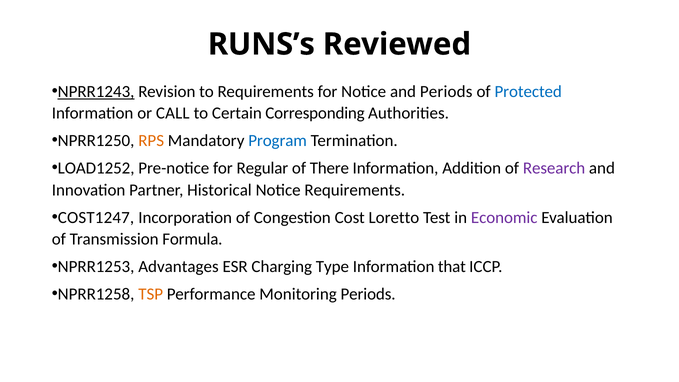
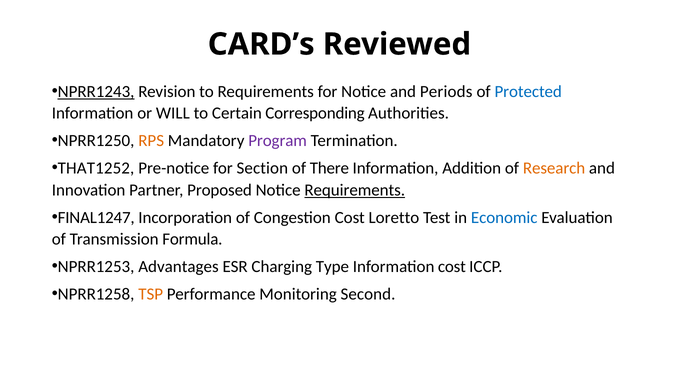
RUNS’s: RUNS’s -> CARD’s (261, 44)
CALL: CALL -> WILL (173, 113)
Program colour: blue -> purple (278, 141)
LOAD1252: LOAD1252 -> THAT1252 (96, 168)
Regular: Regular -> Section (262, 168)
Research colour: purple -> orange (554, 168)
Historical: Historical -> Proposed (220, 190)
Requirements underline: none -> present (355, 190)
COST1247: COST1247 -> FINAL1247 (96, 217)
Economic colour: purple -> blue (504, 217)
Information that: that -> cost (452, 267)
Monitoring Periods: Periods -> Second (368, 294)
